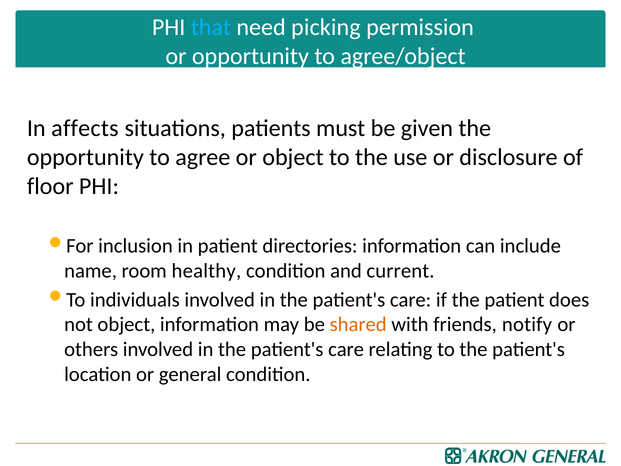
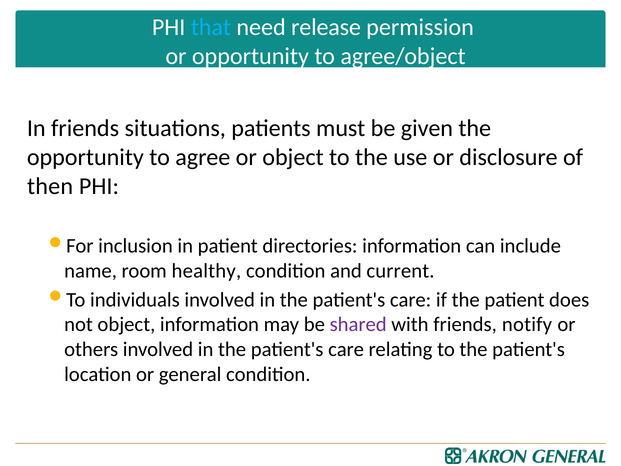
picking: picking -> release (326, 27)
In affects: affects -> friends (85, 128)
floor: floor -> then (50, 186)
shared colour: orange -> purple (358, 324)
